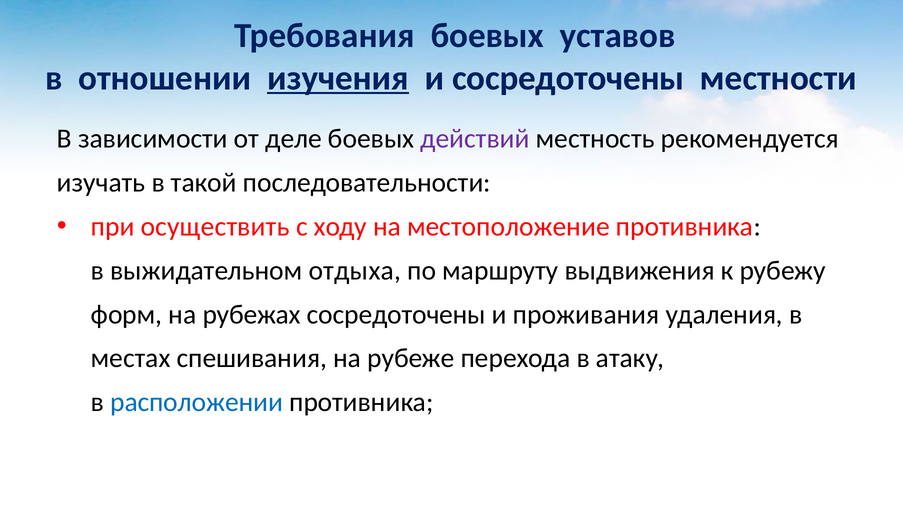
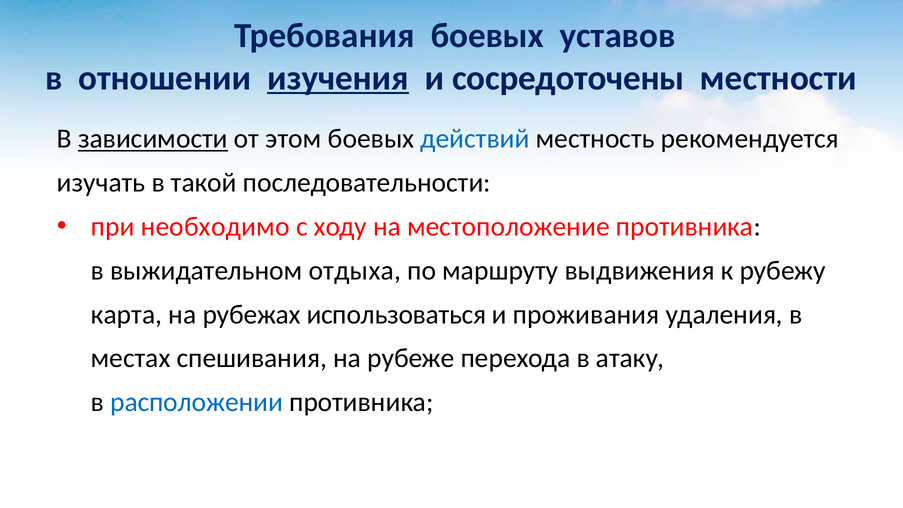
зависимости underline: none -> present (153, 139)
деле: деле -> этом (293, 139)
действий colour: purple -> blue (475, 139)
осуществить: осуществить -> необходимо (215, 227)
форм: форм -> карта (127, 314)
рубежах сосредоточены: сосредоточены -> использоваться (396, 314)
